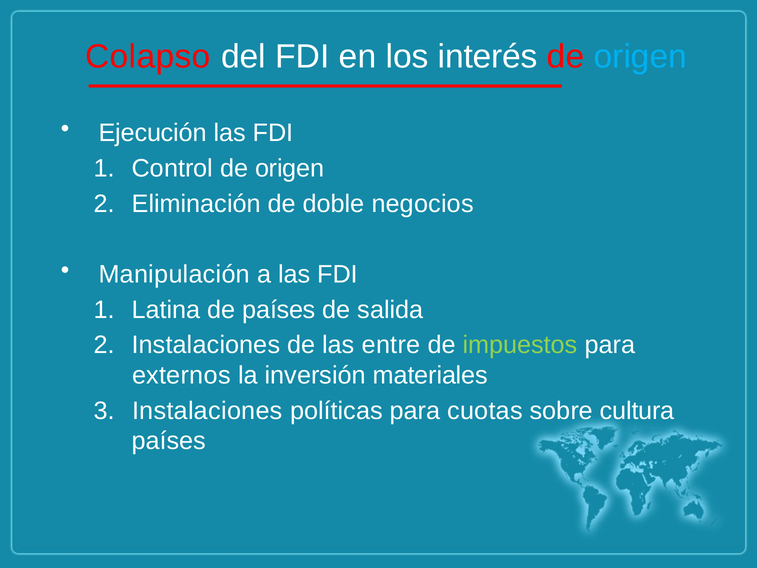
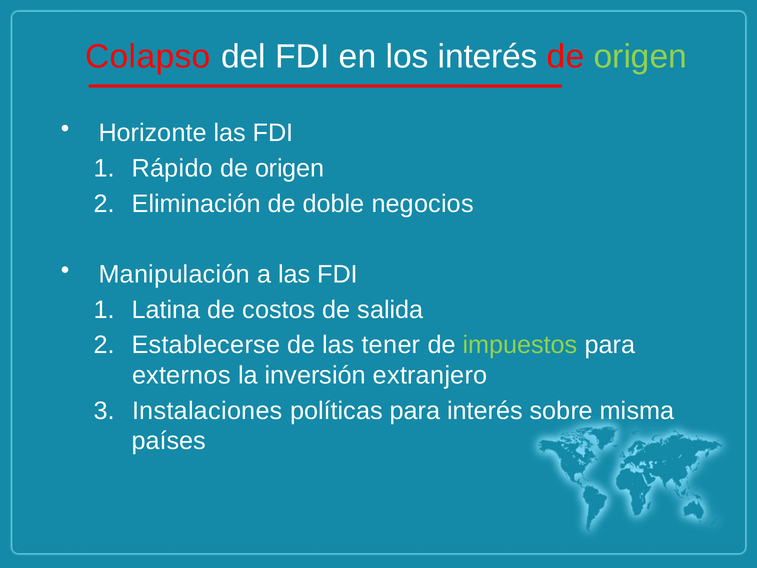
origen colour: light blue -> light green (640, 57)
Ejecución: Ejecución -> Horizonte (153, 133)
Control: Control -> Rápido (172, 168)
de países: países -> costos (279, 310)
Instalaciones: Instalaciones -> Establecerse (206, 345)
entre: entre -> tener (391, 345)
materiales: materiales -> extranjero (430, 375)
para cuotas: cuotas -> interés (485, 411)
cultura: cultura -> misma (637, 411)
